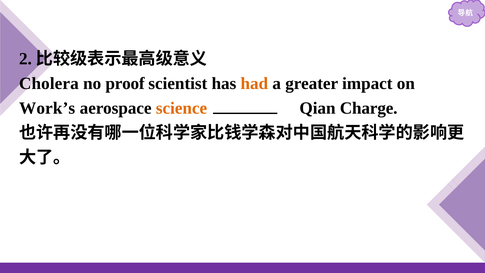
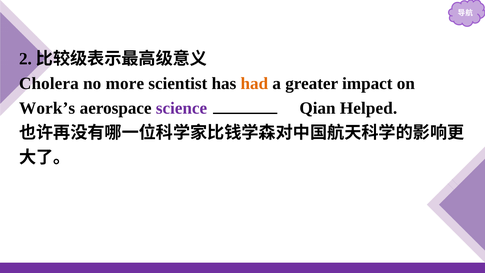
proof: proof -> more (125, 84)
science colour: orange -> purple (182, 108)
Charge: Charge -> Helped (369, 108)
